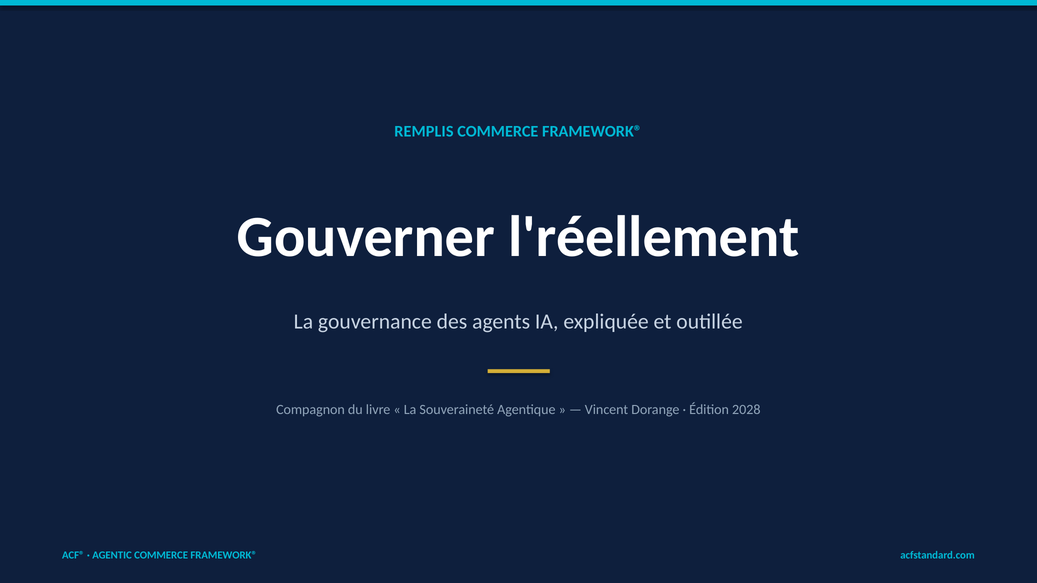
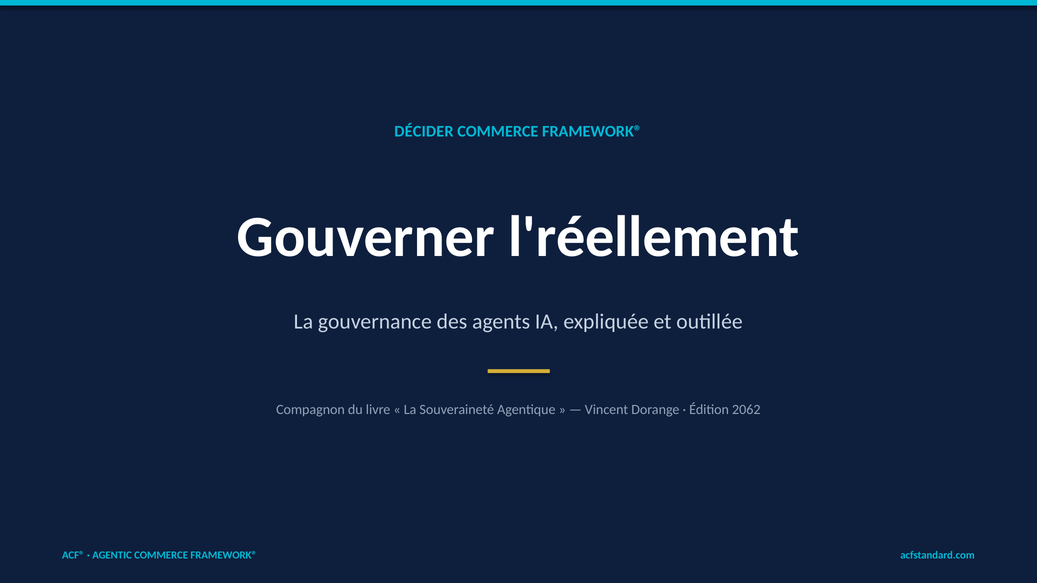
REMPLIS: REMPLIS -> DÉCIDER (424, 131)
2028: 2028 -> 2062 (746, 410)
